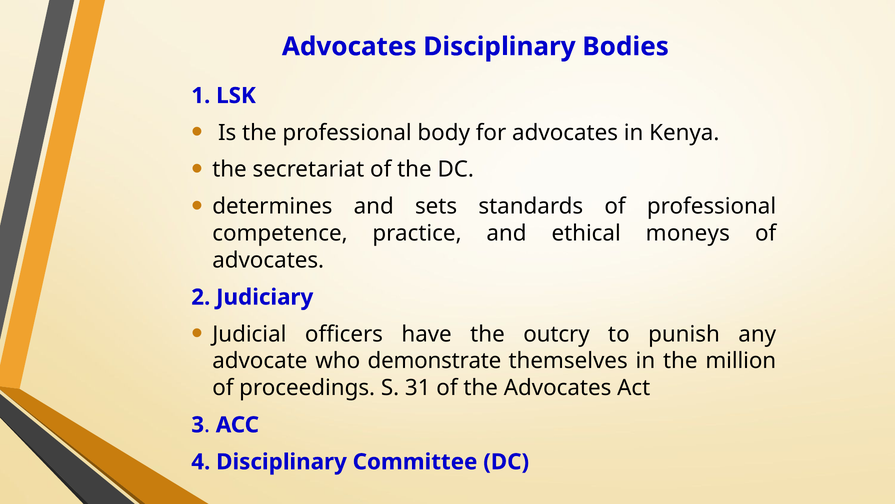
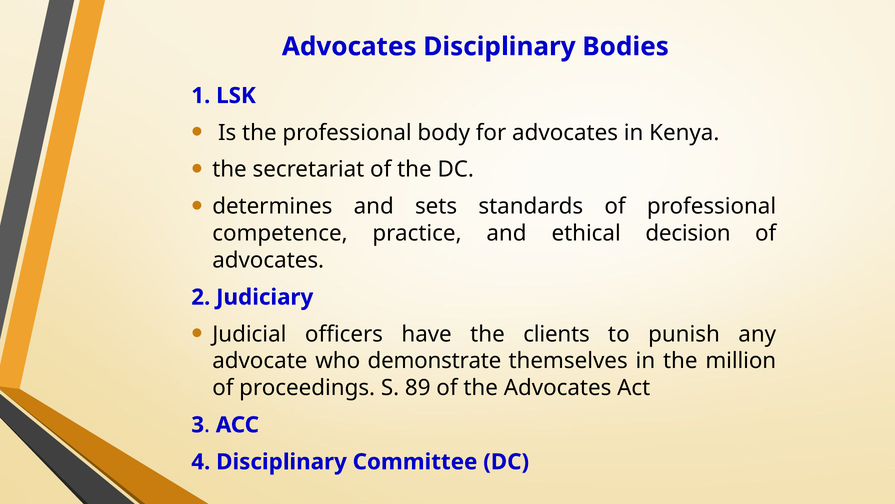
moneys: moneys -> decision (688, 233)
outcry: outcry -> clients (557, 334)
31: 31 -> 89 (418, 388)
